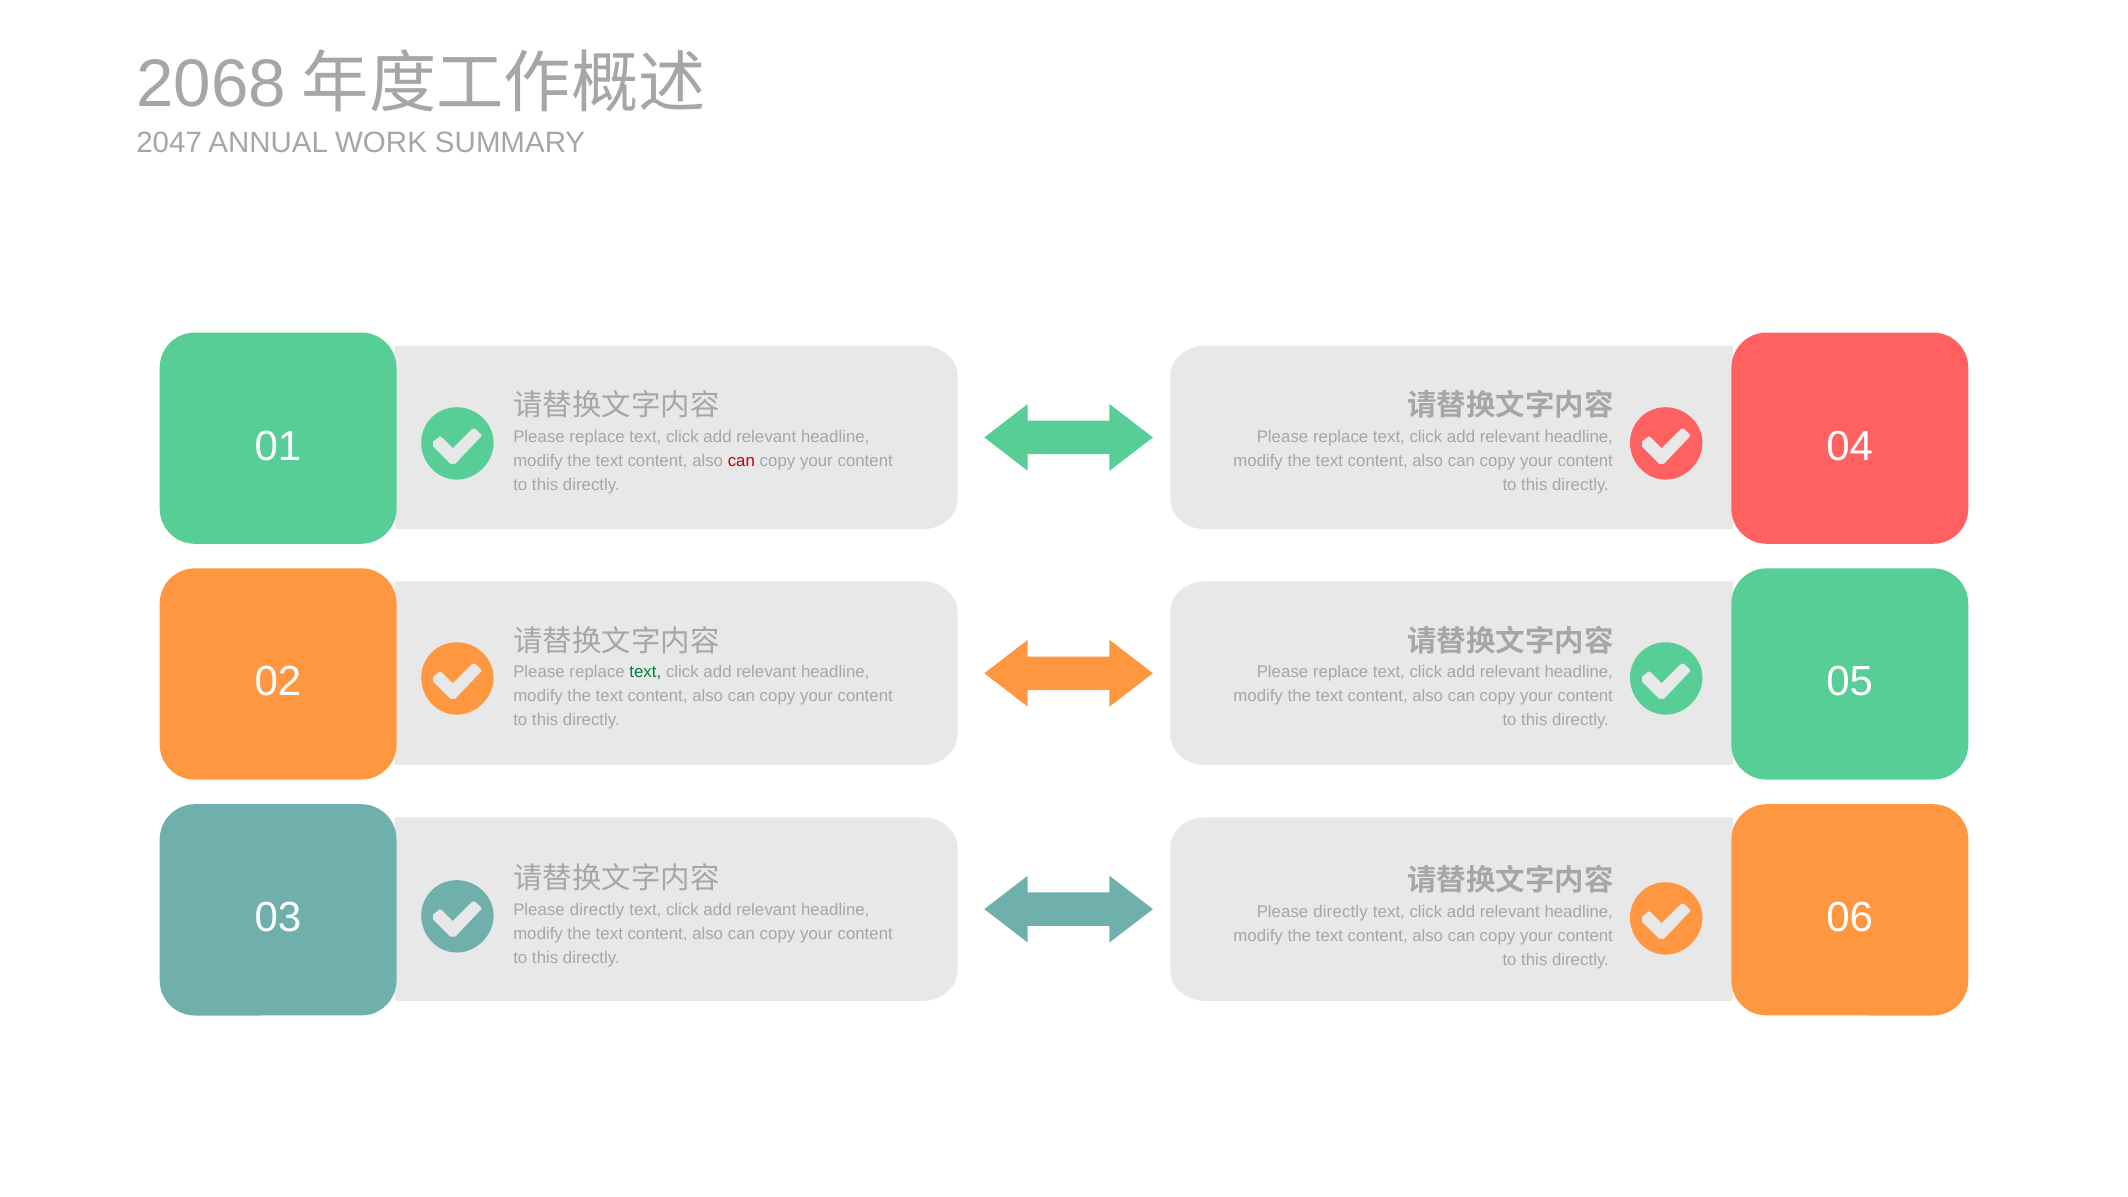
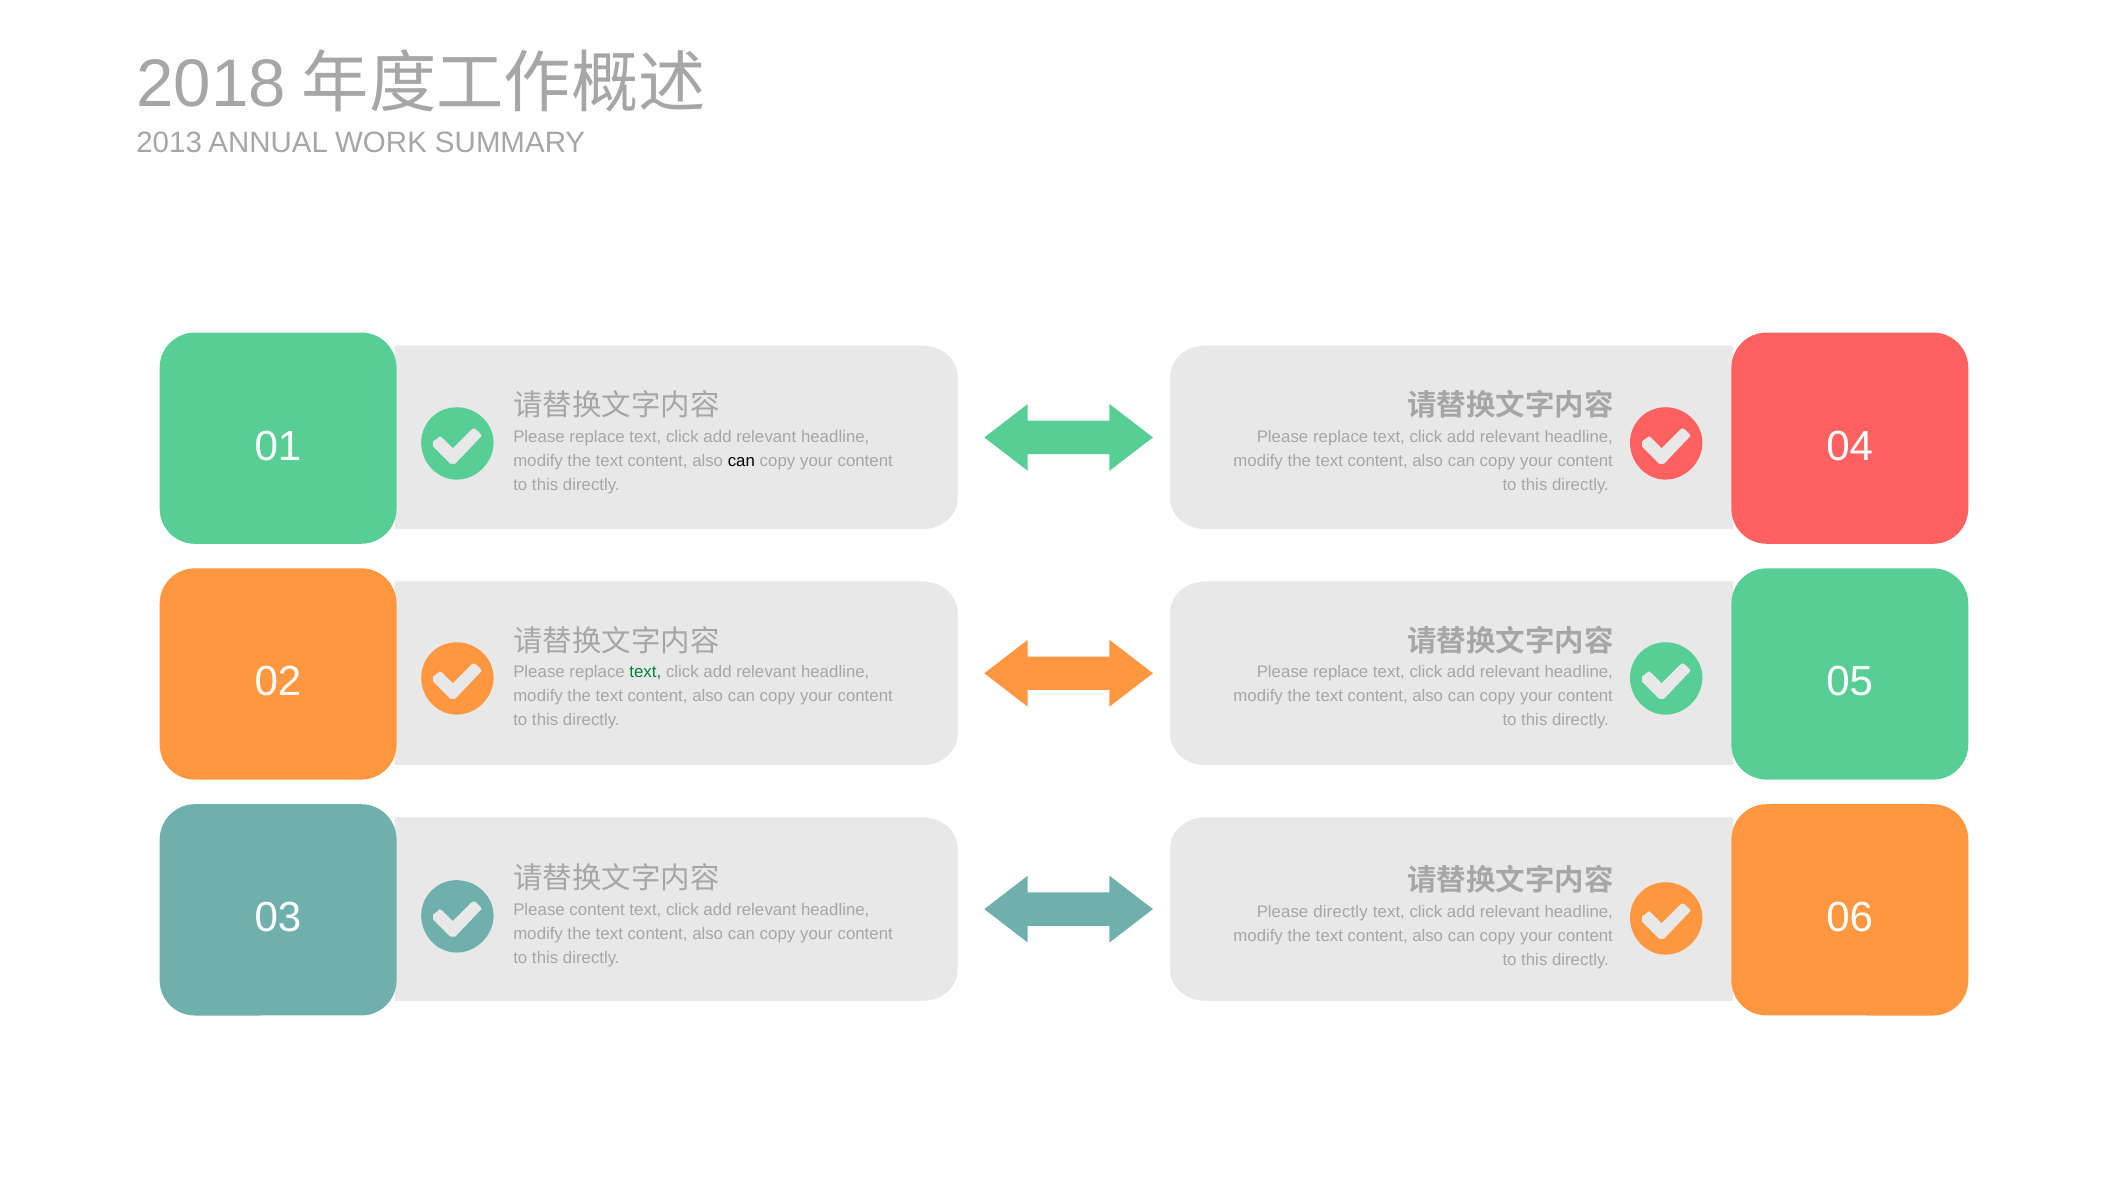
2068: 2068 -> 2018 (211, 84)
2047: 2047 -> 2013 (169, 143)
can colour: red -> black (741, 461)
directly: directly -> content (597, 910)
